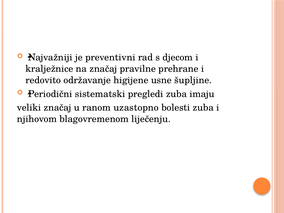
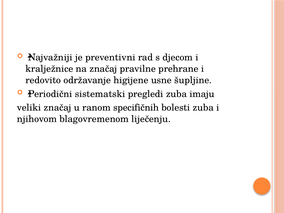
uzastopno: uzastopno -> specifičnih (136, 108)
